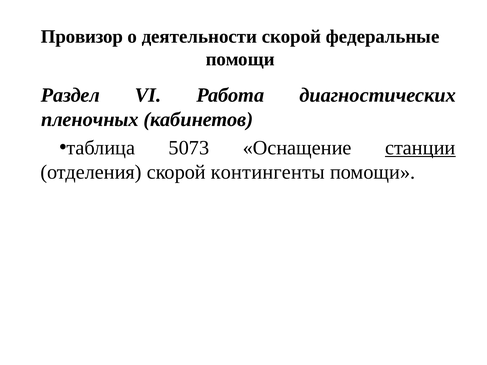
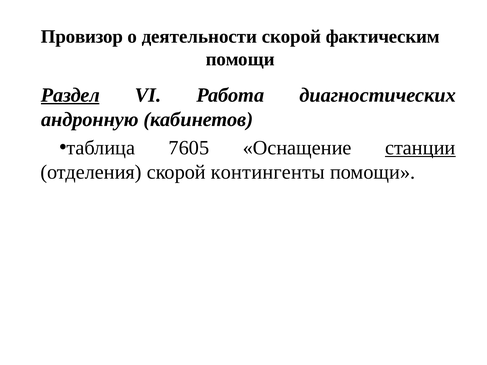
федеральные: федеральные -> фактическим (383, 37)
Раздел underline: none -> present (70, 95)
пленочных: пленочных -> андронную (90, 119)
5073: 5073 -> 7605 (189, 148)
